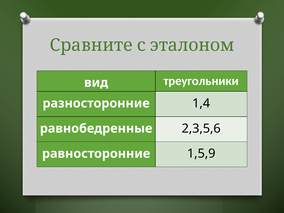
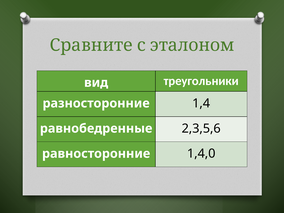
1,5,9: 1,5,9 -> 1,4,0 (201, 154)
